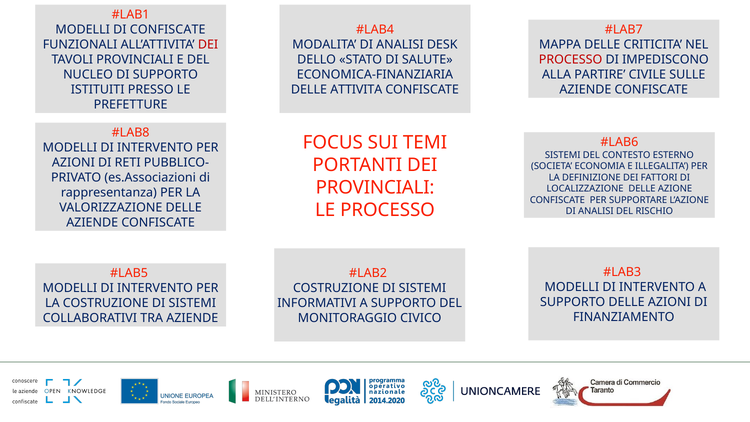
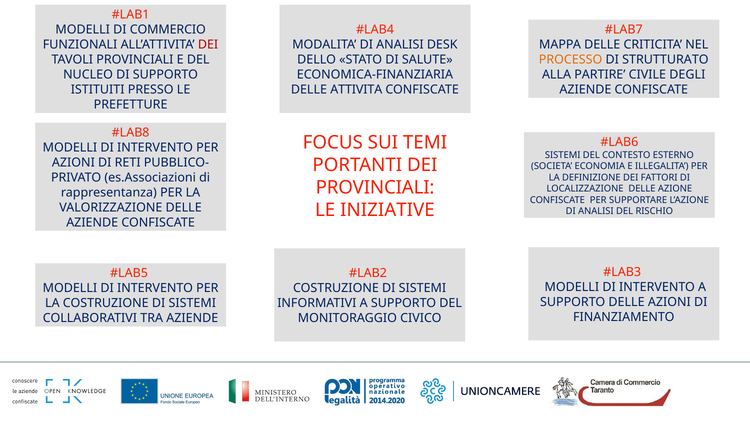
DI CONFISCATE: CONFISCATE -> COMMERCIO (168, 30)
PROCESSO colour: red -> orange (571, 60)
IMPEDISCONO: IMPEDISCONO -> STRUTTURATO (665, 60)
SULLE: SULLE -> DEGLI (687, 75)
LE PROCESSO: PROCESSO -> INIZIATIVE (387, 210)
